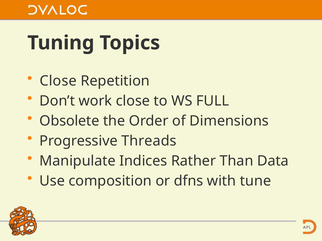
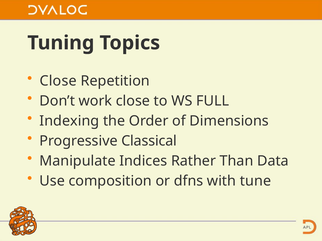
Obsolete: Obsolete -> Indexing (69, 121)
Threads: Threads -> Classical (149, 141)
